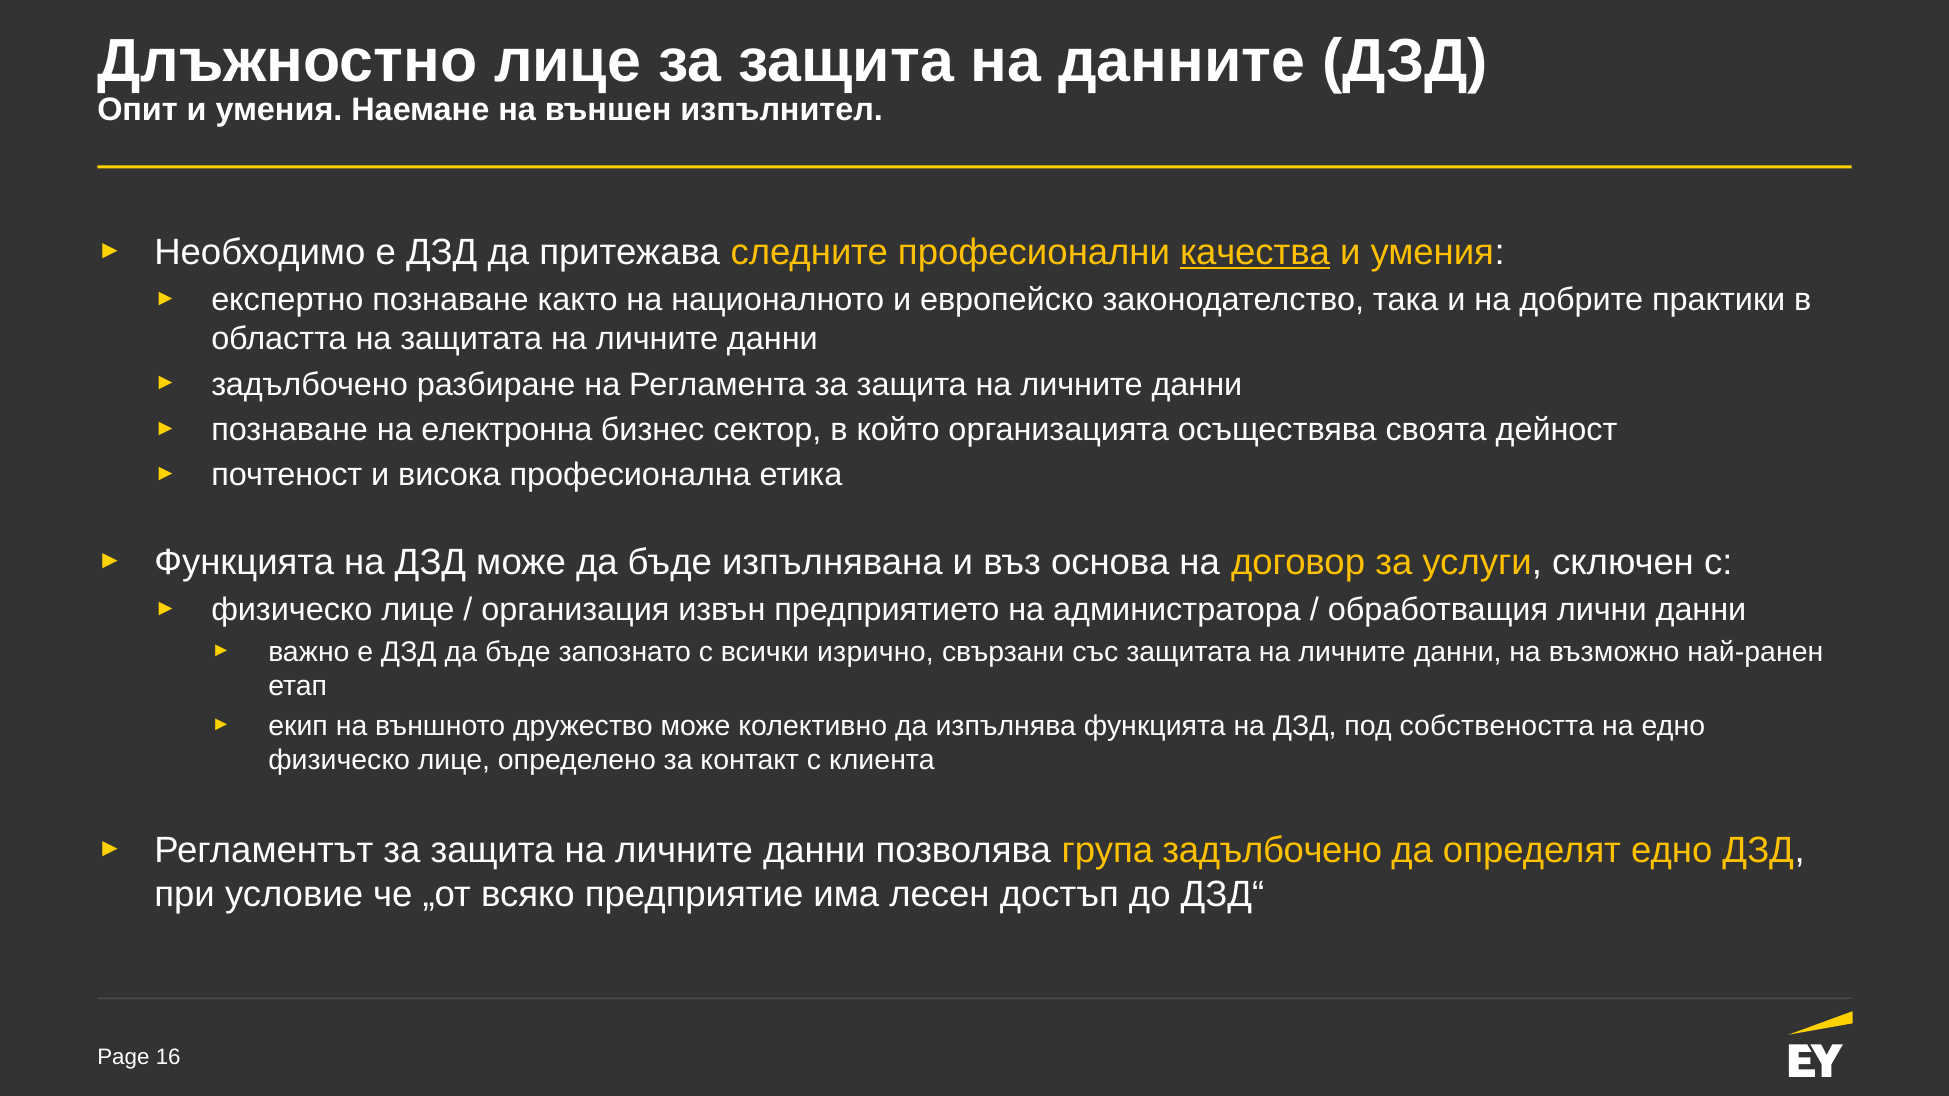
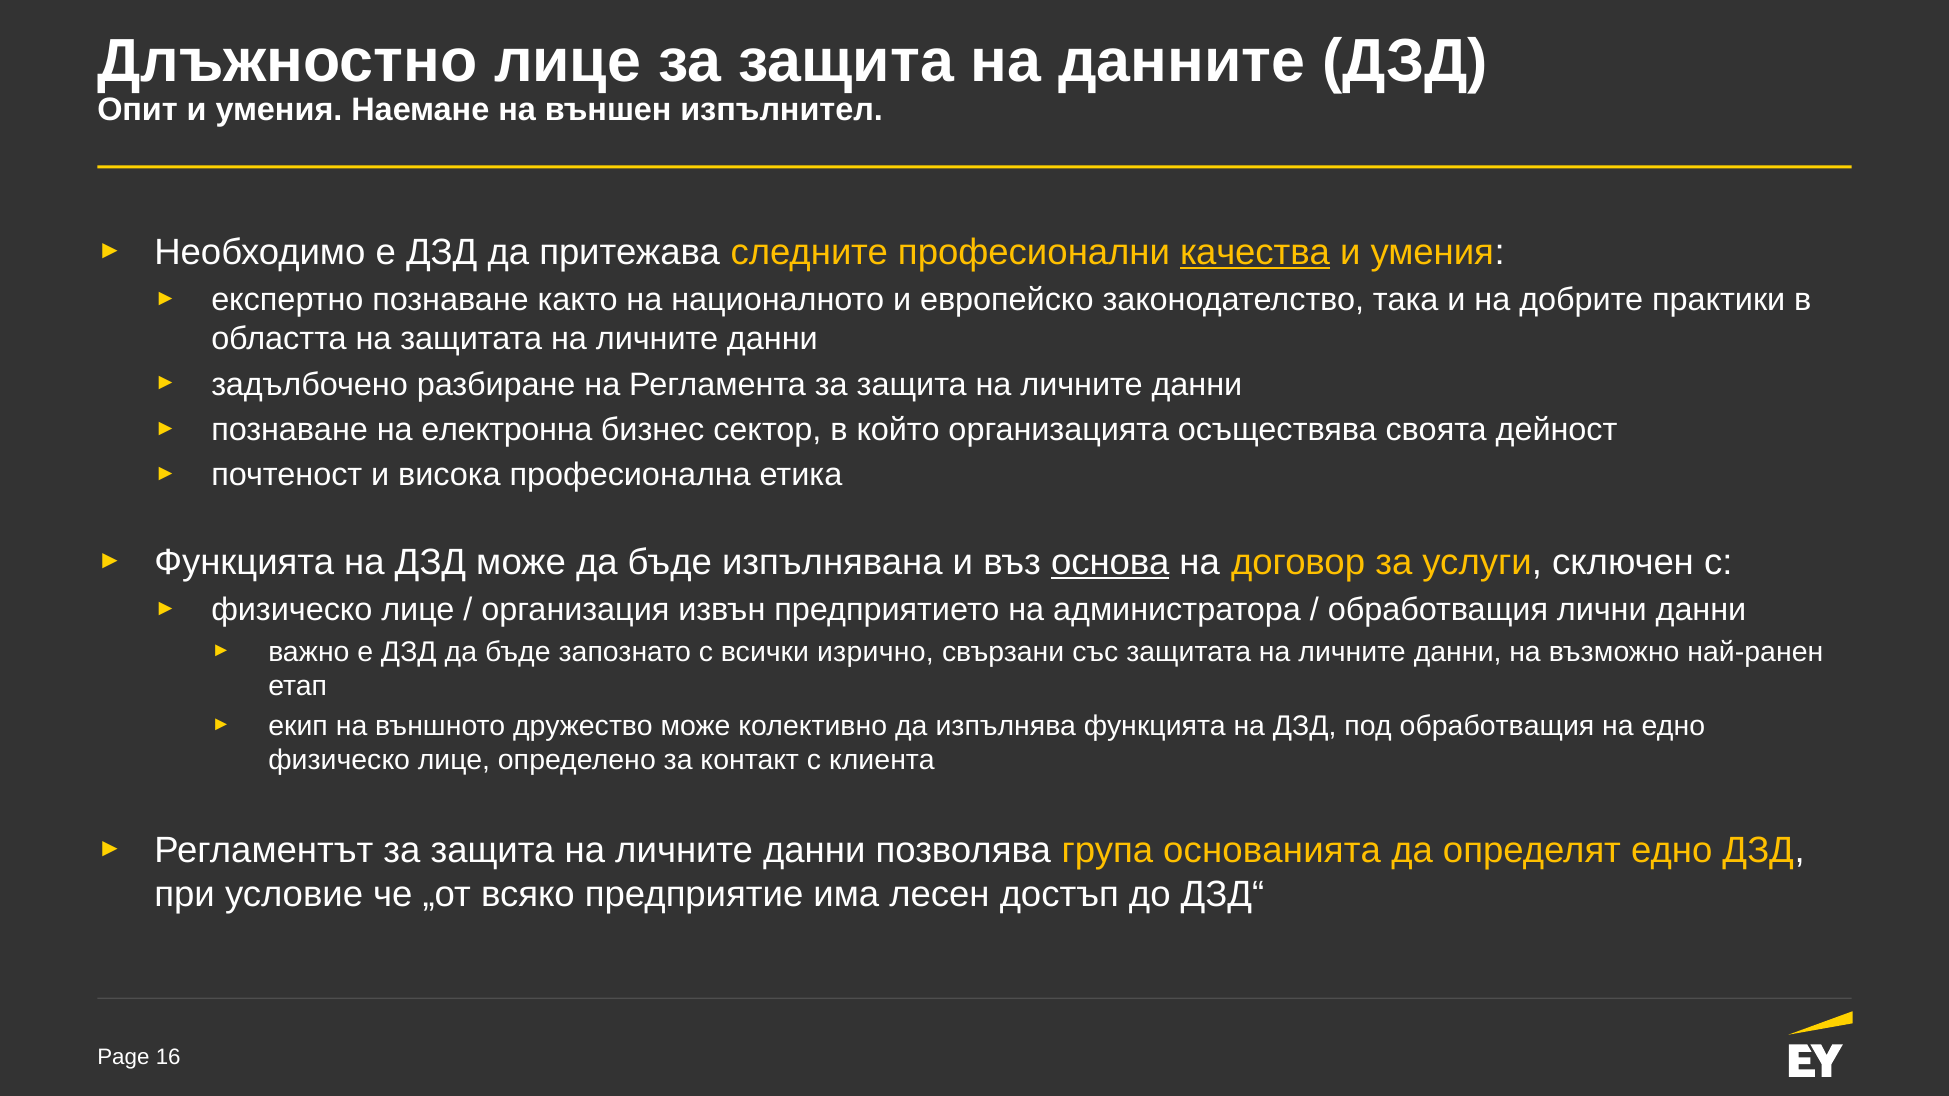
основа underline: none -> present (1110, 562)
под собствеността: собствеността -> обработващия (1497, 726)
група задълбочено: задълбочено -> основанията (1272, 850)
